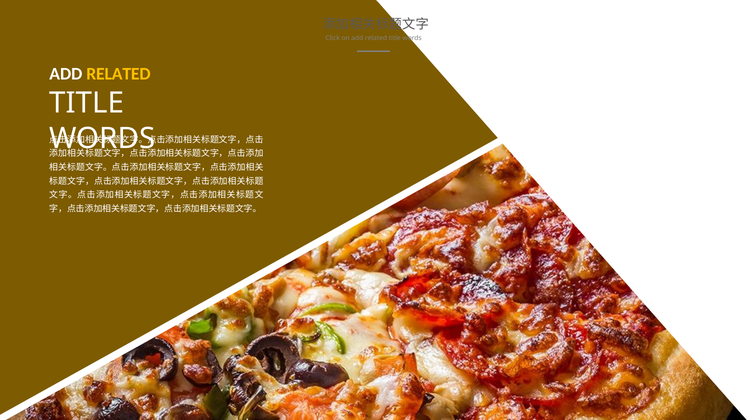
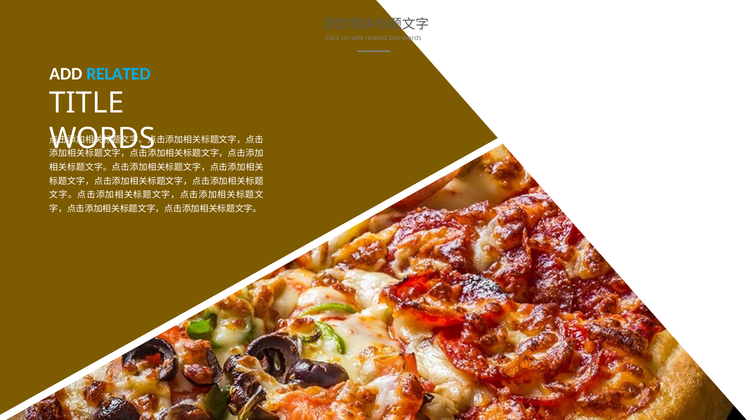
RELATED colour: yellow -> light blue (118, 74)
